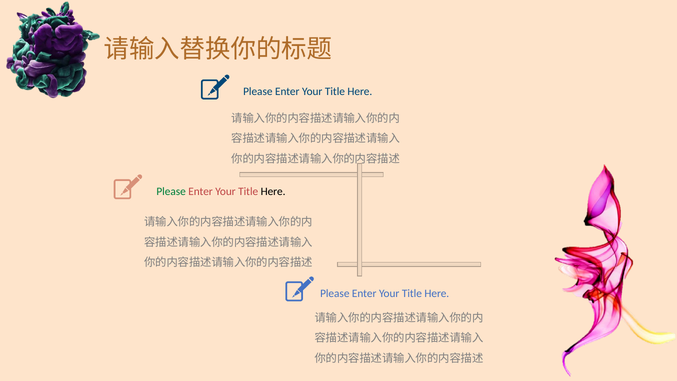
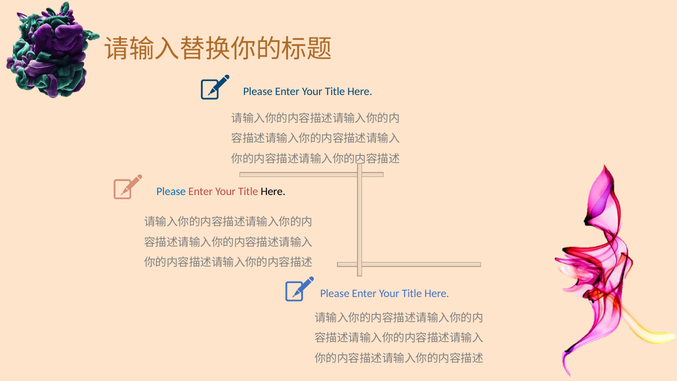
Please colour: green -> blue (171, 191)
